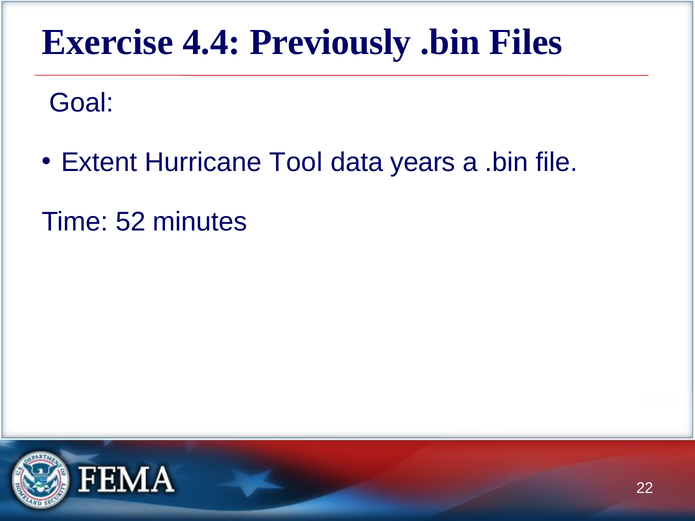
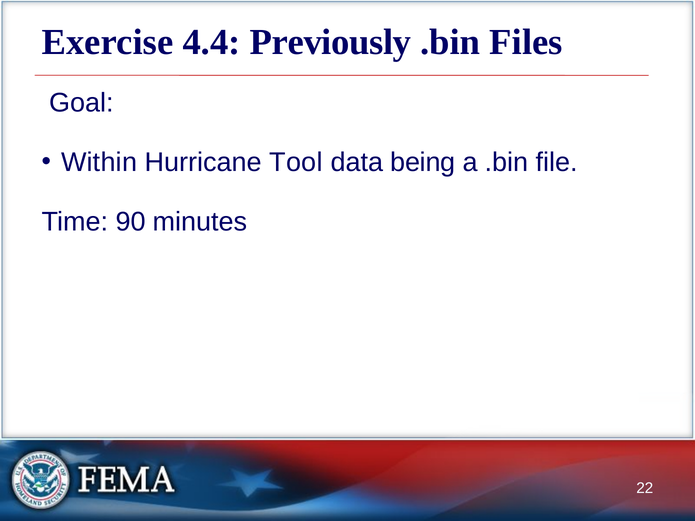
Extent: Extent -> Within (99, 162)
years: years -> being (423, 162)
52: 52 -> 90 (131, 222)
